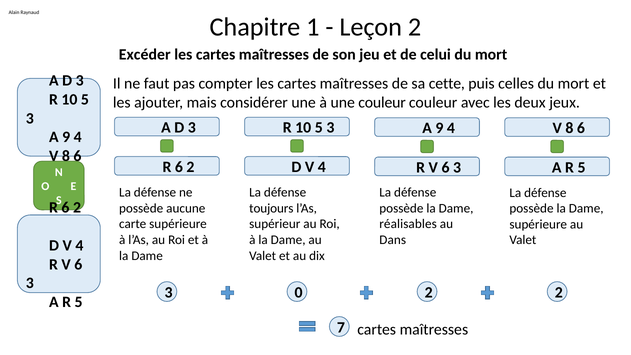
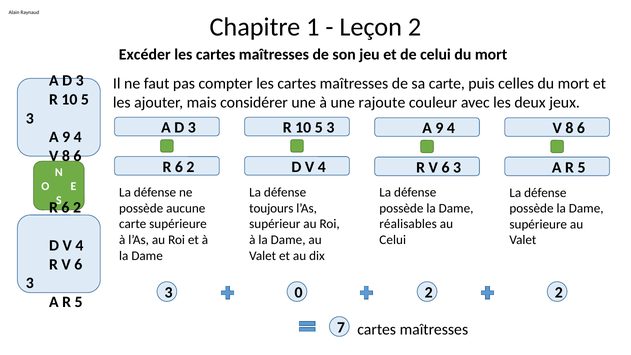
sa cette: cette -> carte (447, 84)
une couleur: couleur -> rajoute (382, 103)
Dans: Dans -> Celui (393, 240)
